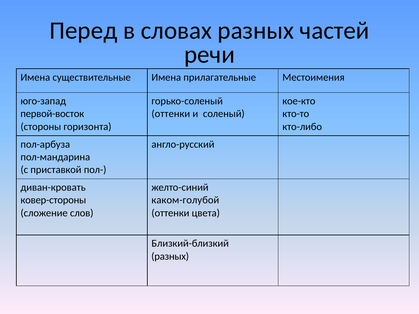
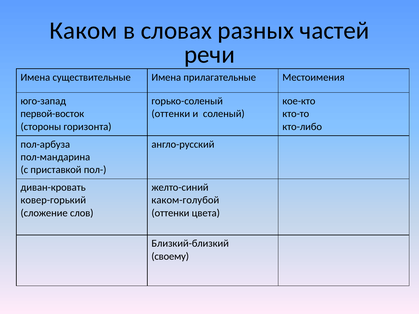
Перед: Перед -> Каком (83, 31)
ковер-стороны: ковер-стороны -> ковер-горький (53, 200)
разных: разных -> своему (170, 257)
